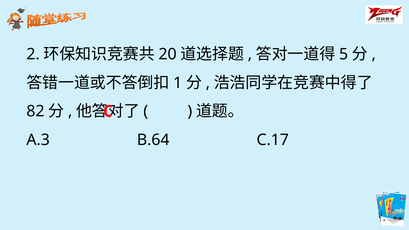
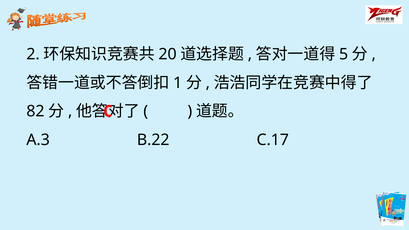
B.64: B.64 -> B.22 (153, 140)
